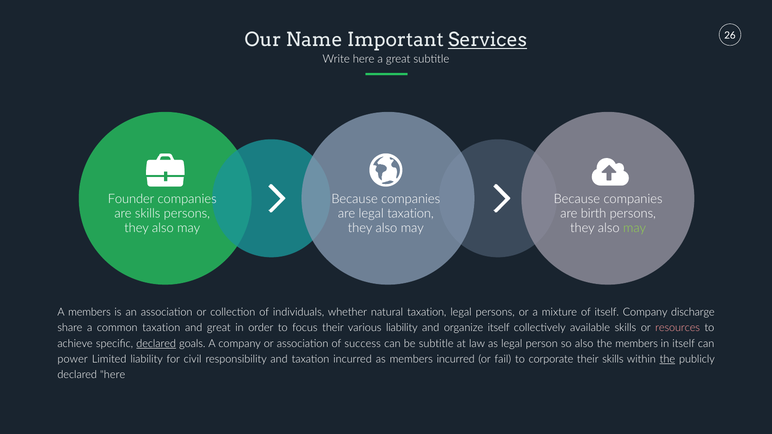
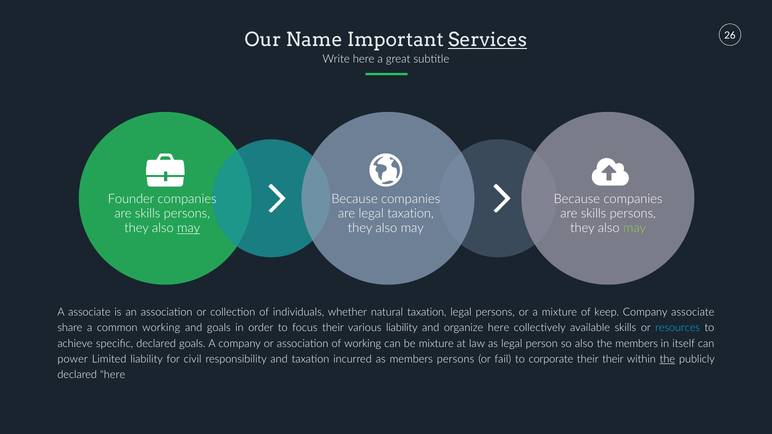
birth: birth -> skills (594, 214)
may underline: none -> present (189, 228)
A members: members -> associate (89, 312)
of itself: itself -> keep (607, 312)
Company discharge: discharge -> associate (693, 312)
common taxation: taxation -> working (161, 328)
and great: great -> goals (219, 328)
organize itself: itself -> here (499, 328)
resources colour: pink -> light blue (678, 328)
declared underline: present -> none (156, 344)
of success: success -> working (363, 344)
be subtitle: subtitle -> mixture (436, 344)
members incurred: incurred -> persons (456, 359)
their skills: skills -> their (613, 359)
